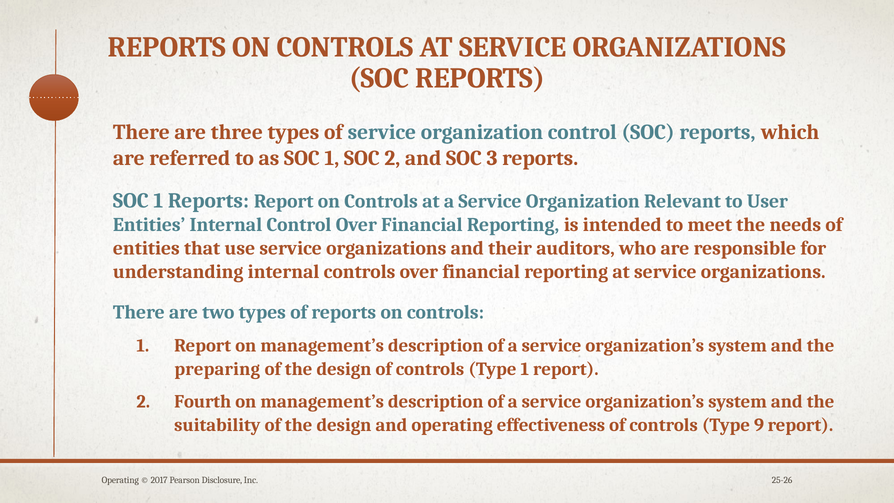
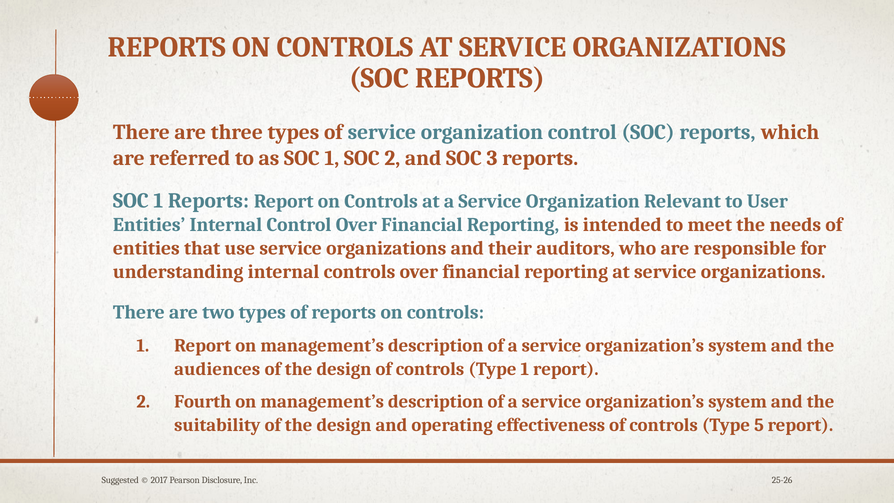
preparing: preparing -> audiences (217, 369)
9: 9 -> 5 (759, 425)
Operating: Operating -> Suggested (120, 480)
